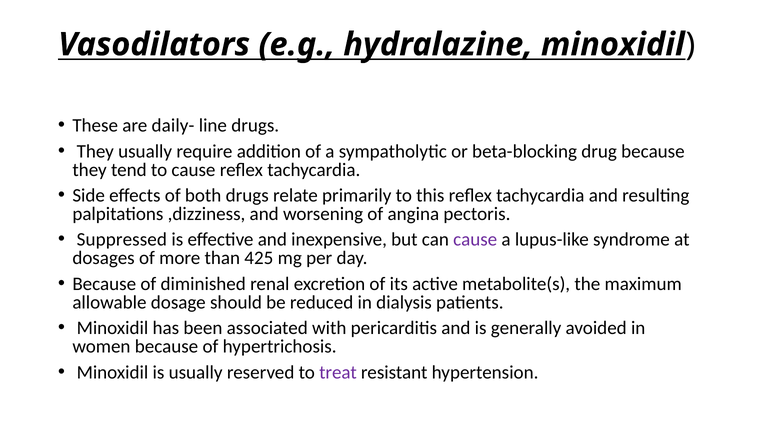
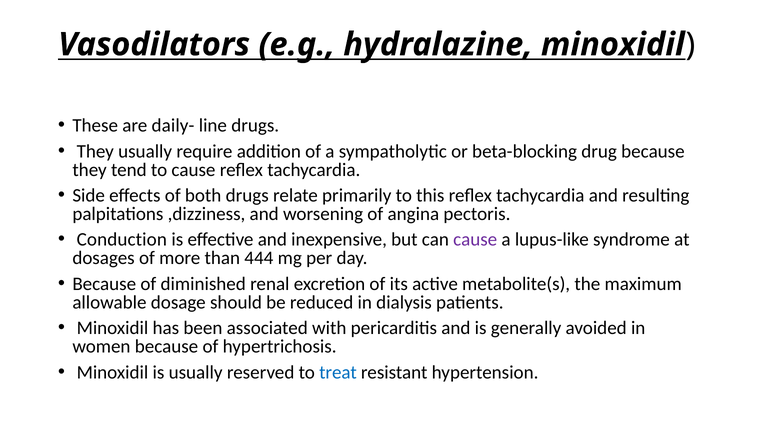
Suppressed: Suppressed -> Conduction (122, 239)
425: 425 -> 444 (259, 258)
treat colour: purple -> blue (338, 372)
